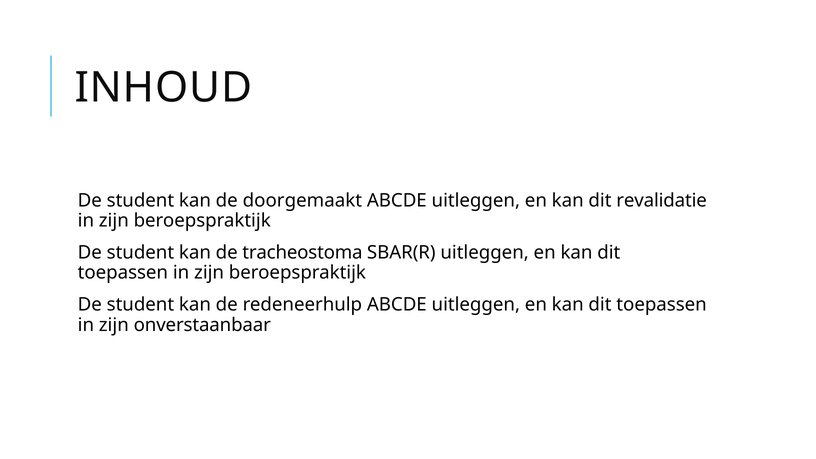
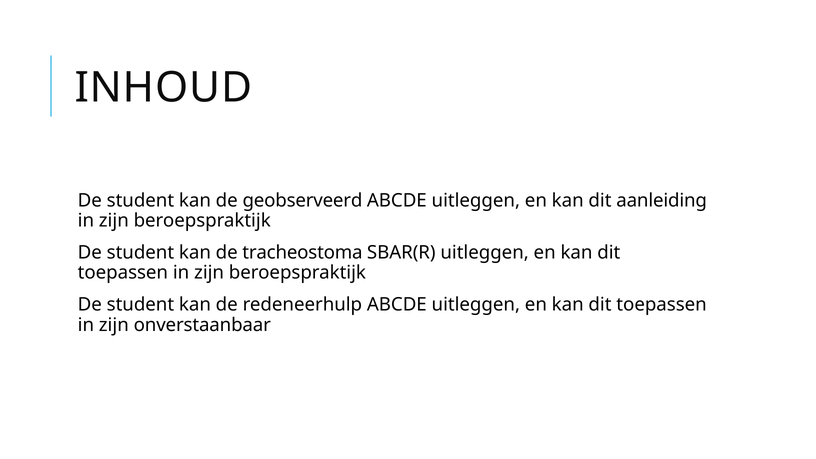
doorgemaakt: doorgemaakt -> geobserveerd (302, 200)
revalidatie: revalidatie -> aanleiding (662, 200)
